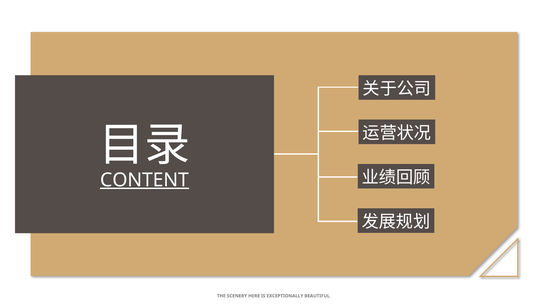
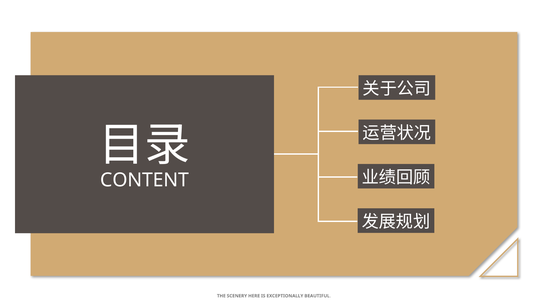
CONTENT underline: present -> none (145, 180)
